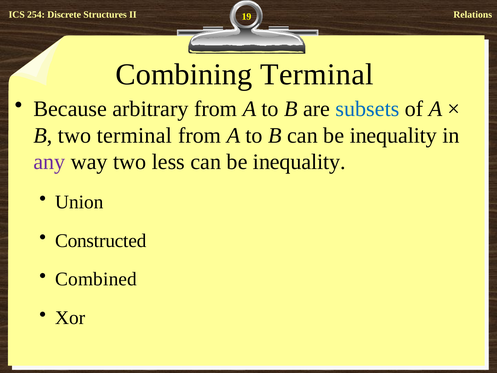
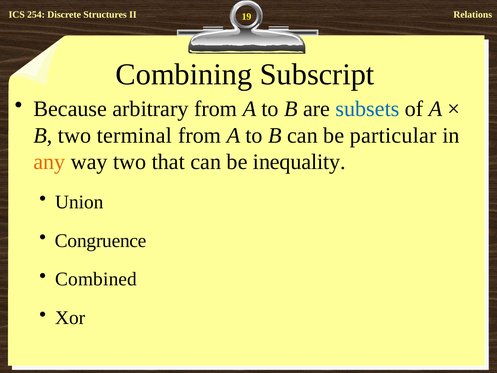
Combining Terminal: Terminal -> Subscript (317, 74)
B can be inequality: inequality -> particular (393, 135)
any colour: purple -> orange (49, 162)
less: less -> that (168, 162)
Constructed: Constructed -> Congruence (101, 240)
